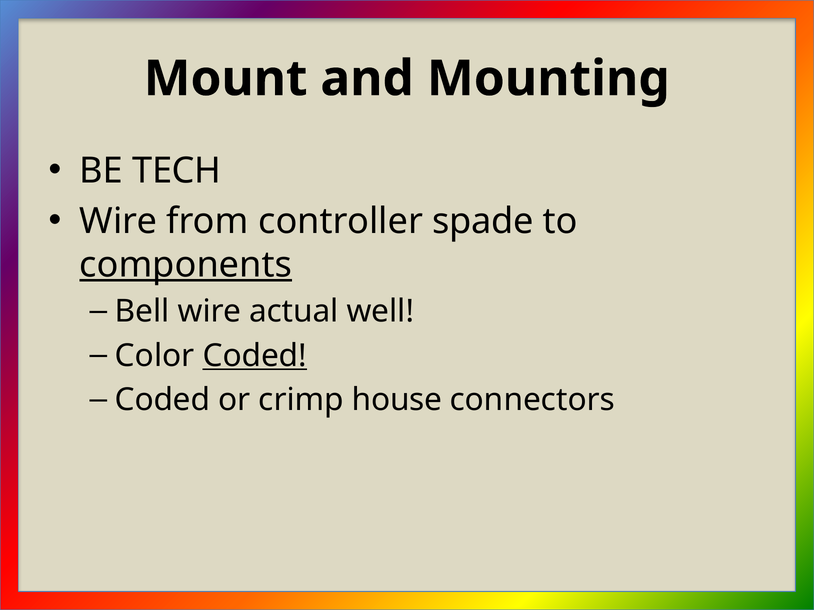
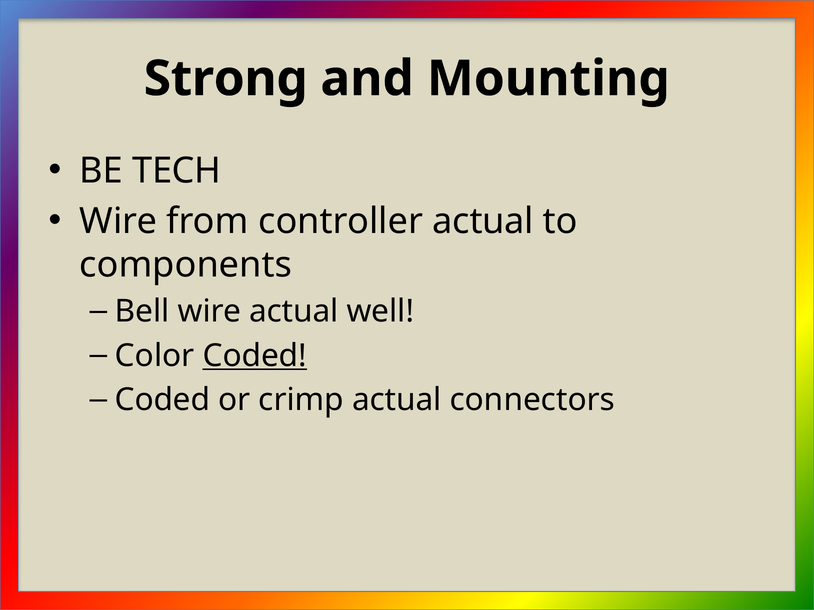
Mount: Mount -> Strong (226, 79)
controller spade: spade -> actual (483, 221)
components underline: present -> none (186, 265)
crimp house: house -> actual (397, 400)
